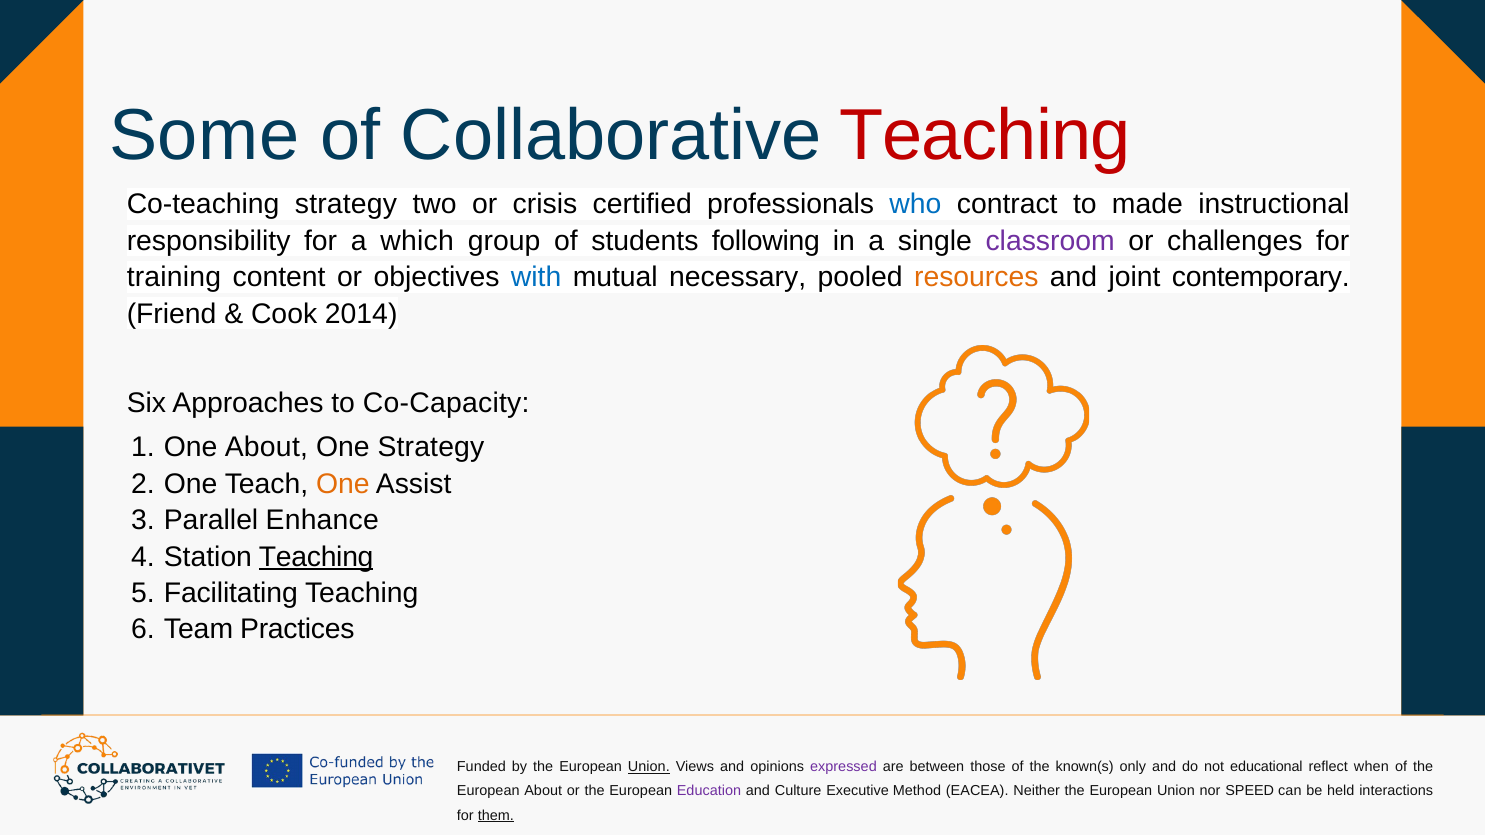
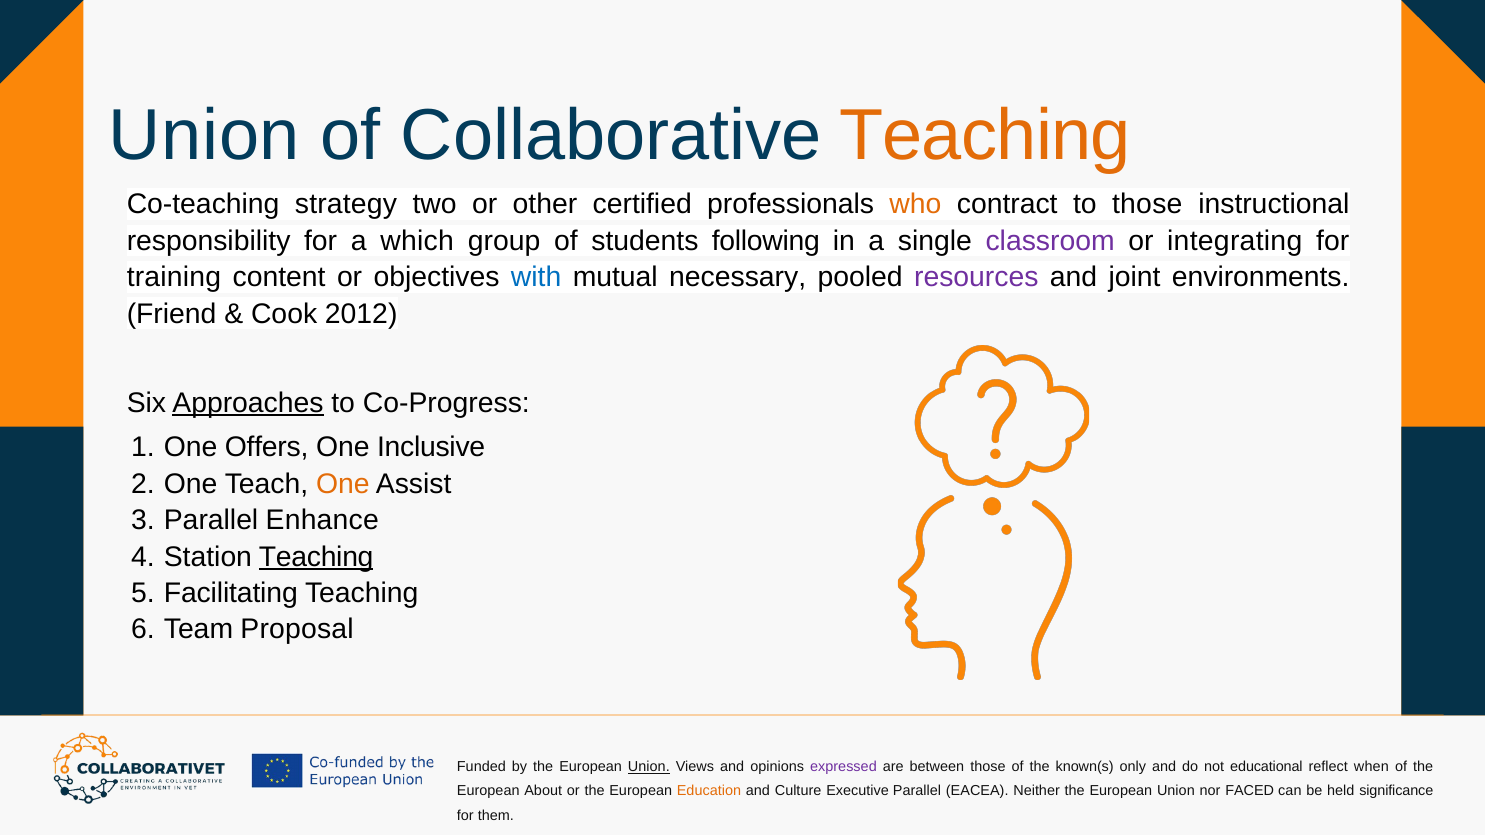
Some: Some -> Union (204, 135)
Teaching colour: red -> orange (985, 135)
crisis: crisis -> other (545, 205)
who colour: blue -> orange (915, 205)
to made: made -> those (1147, 205)
challenges: challenges -> integrating (1235, 241)
resources colour: orange -> purple (976, 277)
contemporary: contemporary -> environments (1261, 277)
2014: 2014 -> 2012 (361, 314)
Approaches underline: none -> present (248, 403)
Co-Capacity: Co-Capacity -> Co-Progress (446, 403)
One About: About -> Offers (267, 448)
One Strategy: Strategy -> Inclusive (431, 448)
Practices: Practices -> Proposal (297, 630)
Education colour: purple -> orange (709, 791)
Executive Method: Method -> Parallel (917, 791)
SPEED: SPEED -> FACED (1250, 791)
interactions: interactions -> significance (1396, 791)
them underline: present -> none (496, 816)
